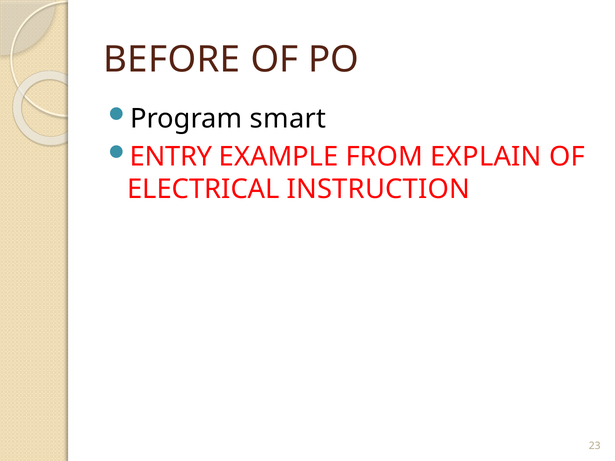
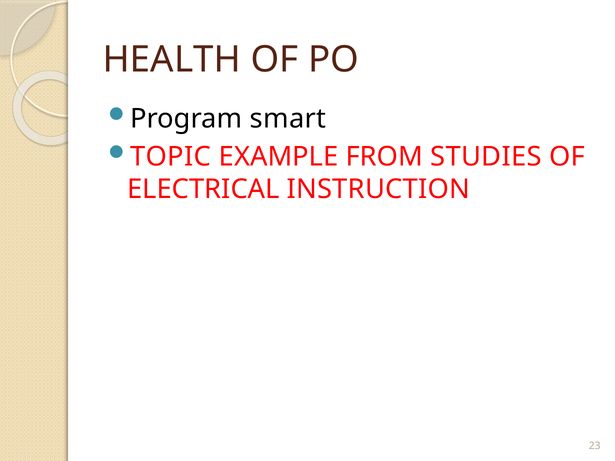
BEFORE: BEFORE -> HEALTH (172, 59)
ENTRY: ENTRY -> TOPIC (171, 157)
EXPLAIN: EXPLAIN -> STUDIES (486, 157)
